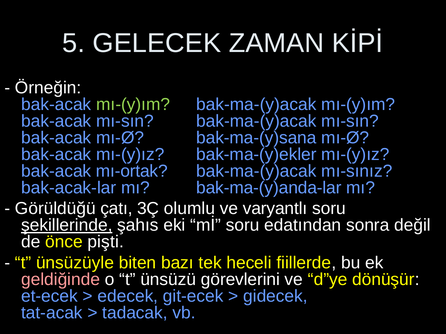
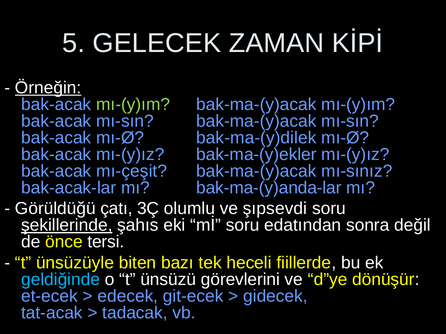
Örneğin underline: none -> present (48, 88)
bak-ma-(y)sana: bak-ma-(y)sana -> bak-ma-(y)dilek (256, 138)
mı-ortak: mı-ortak -> mı-çeşit (132, 171)
varyantlı: varyantlı -> şıpsevdi (275, 209)
pişti: pişti -> tersi (106, 242)
geldiğinde colour: pink -> light blue (61, 280)
